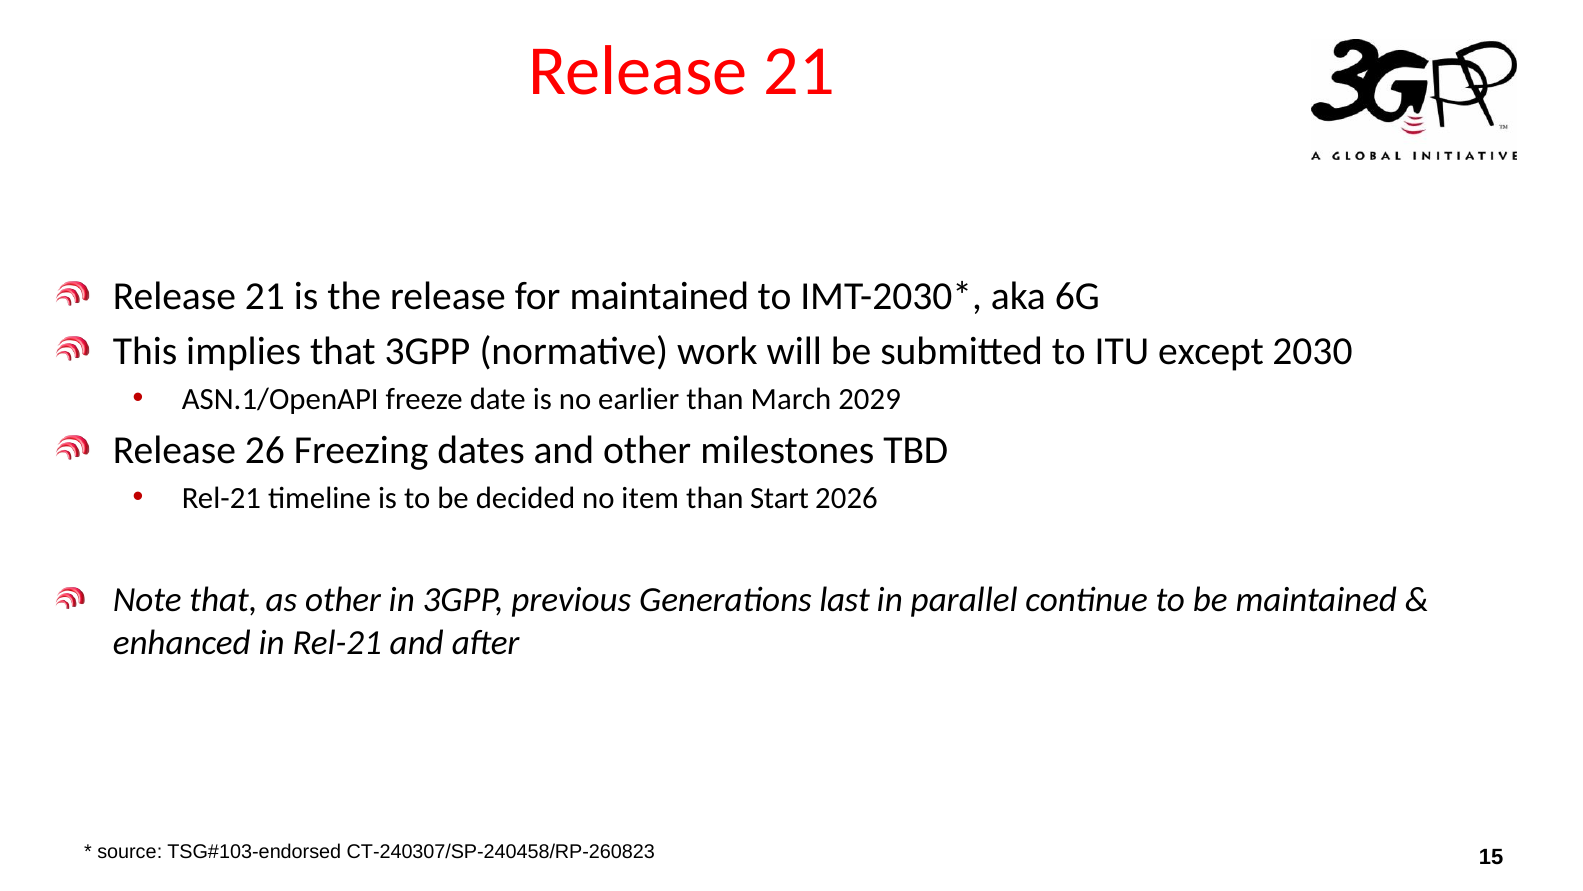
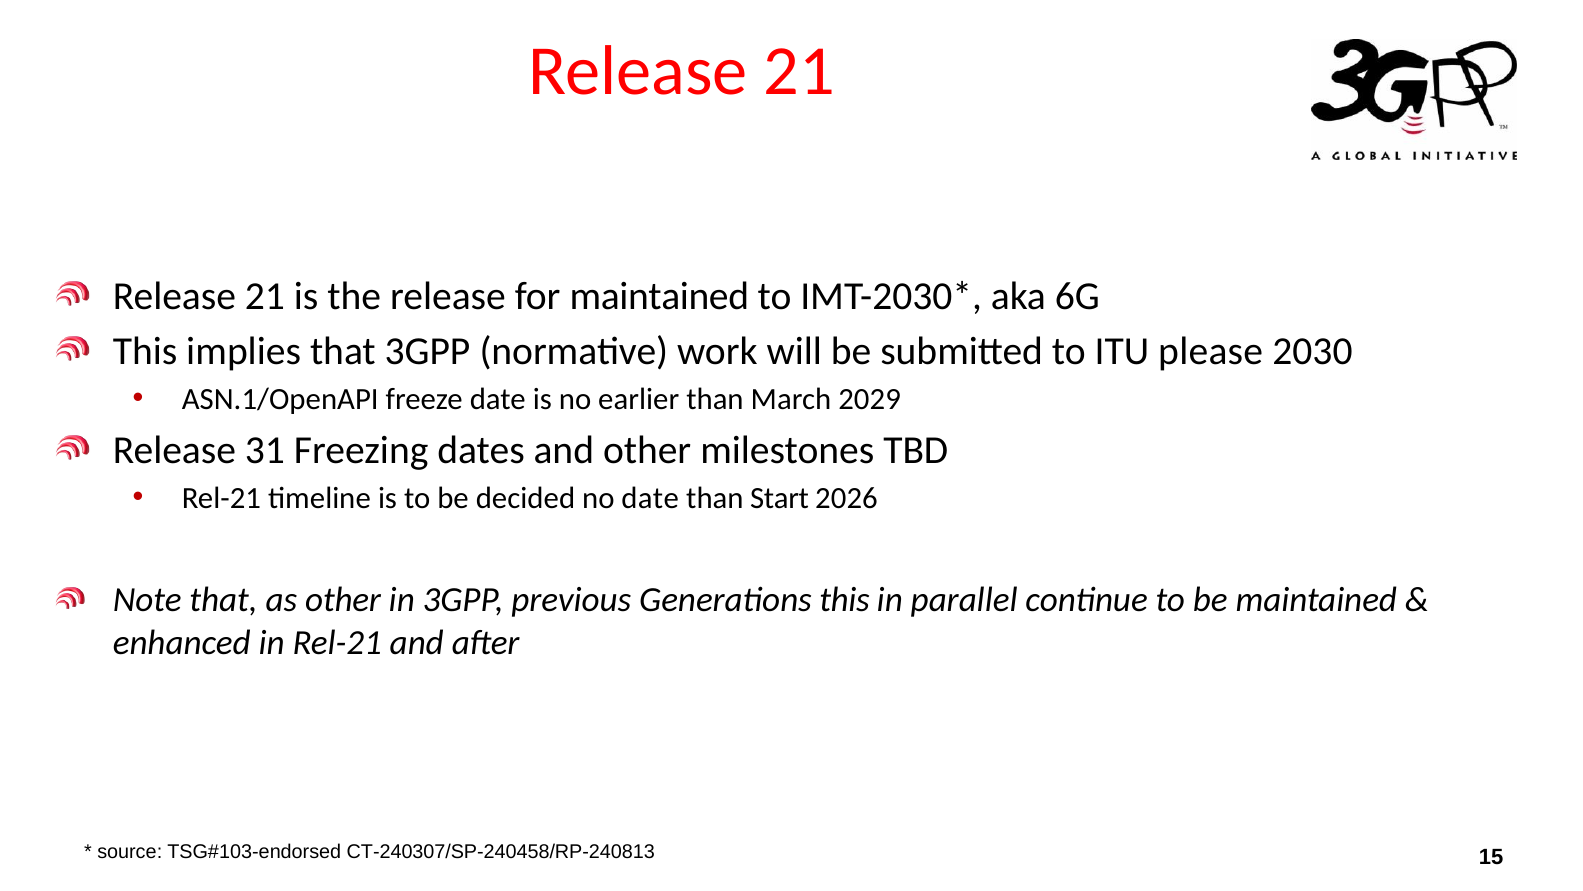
except: except -> please (1211, 351)
26: 26 -> 31 (265, 450)
no item: item -> date (650, 498)
Generations last: last -> this (845, 600)
CT-240307/SP-240458/RP-260823: CT-240307/SP-240458/RP-260823 -> CT-240307/SP-240458/RP-240813 (501, 851)
